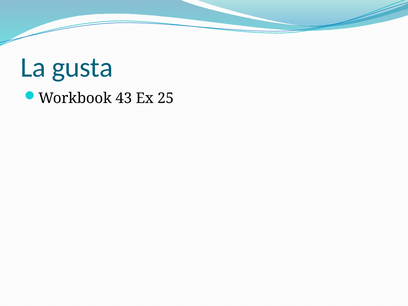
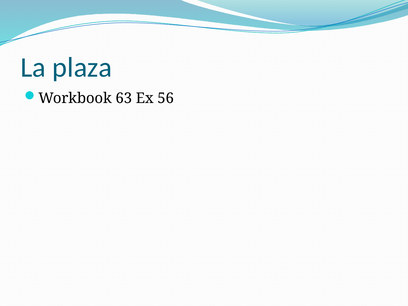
gusta: gusta -> plaza (82, 67)
43: 43 -> 63 (124, 98)
25: 25 -> 56 (166, 98)
